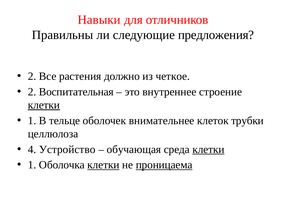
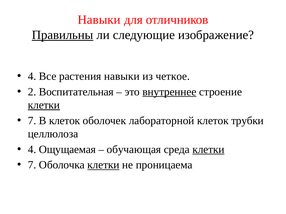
Правильны underline: none -> present (63, 35)
предложения: предложения -> изображение (216, 35)
2: 2 -> 4 (32, 76)
растения должно: должно -> навыки (122, 76)
внутреннее underline: none -> present (169, 92)
1: 1 -> 7 (32, 121)
В тельце: тельце -> клеток (65, 121)
внимательнее: внимательнее -> лабораторной (162, 121)
Устройство: Устройство -> Ощущаемая (67, 150)
1: 1 -> 7 (32, 165)
проницаема underline: present -> none (164, 165)
